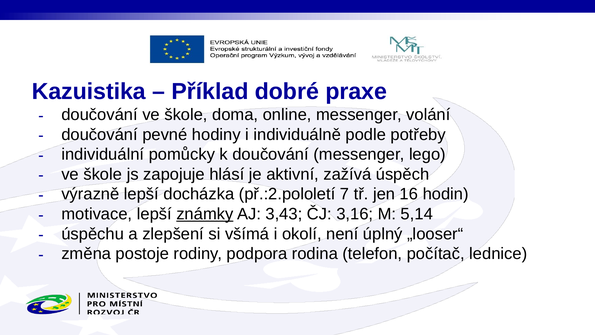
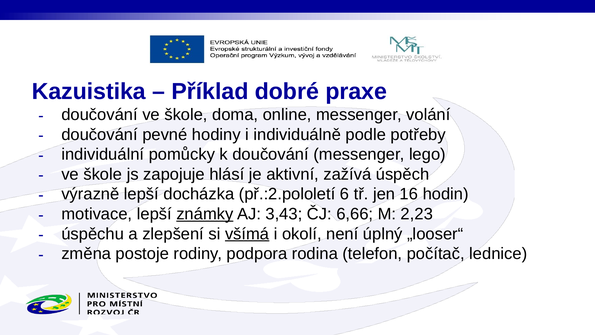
7: 7 -> 6 (345, 194)
3,16: 3,16 -> 6,66 (355, 214)
5,14: 5,14 -> 2,23 (417, 214)
všímá underline: none -> present (247, 234)
